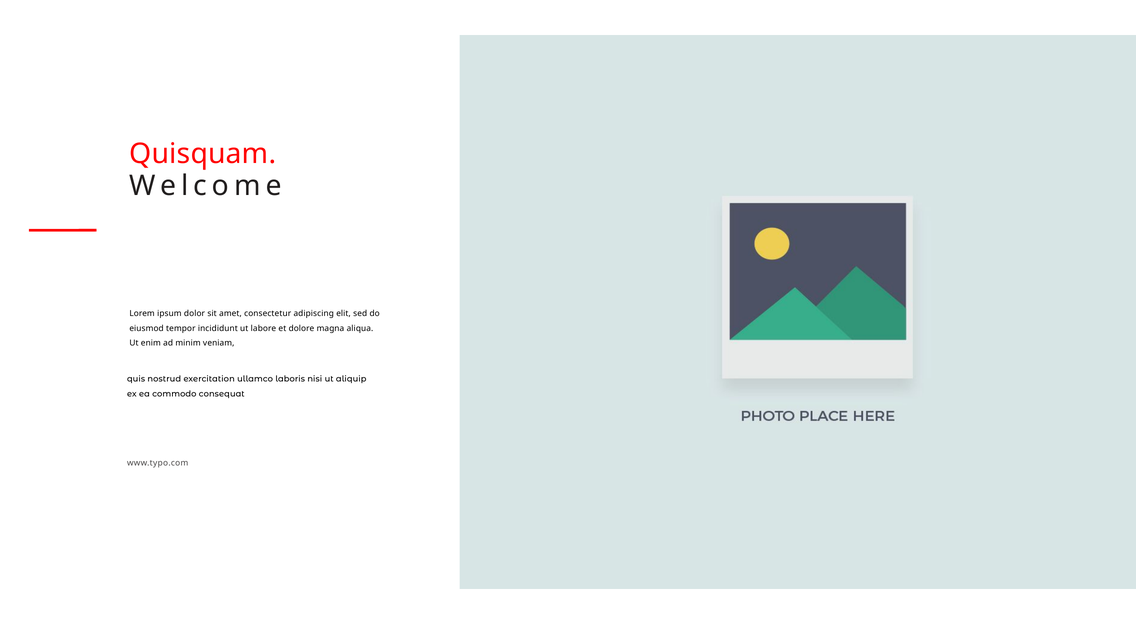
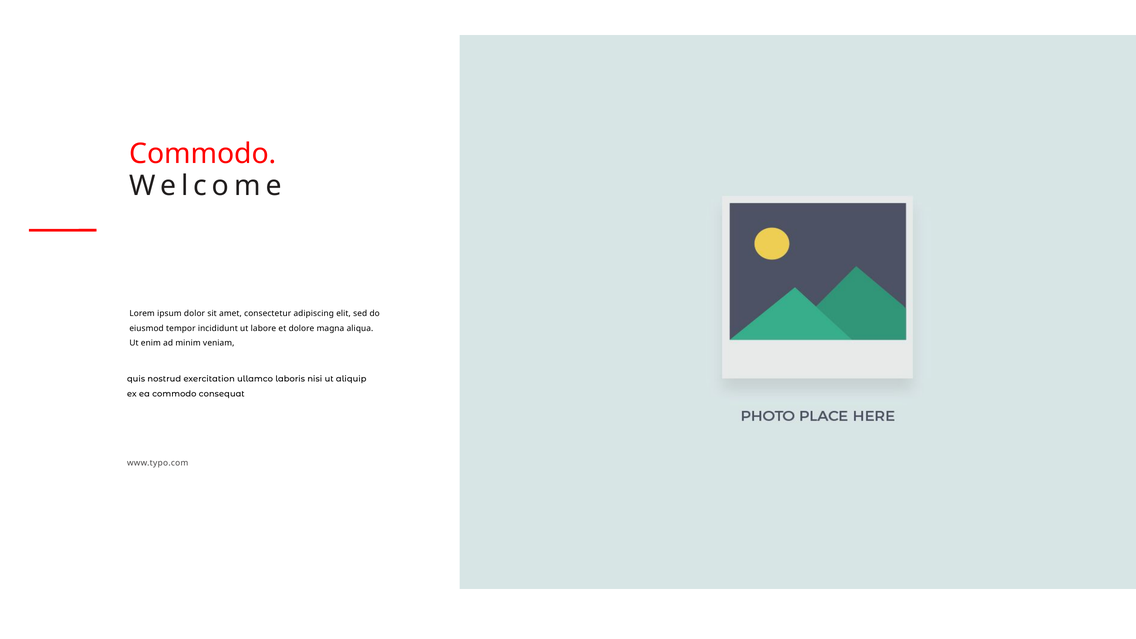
Quisquam: Quisquam -> Commodo (203, 154)
